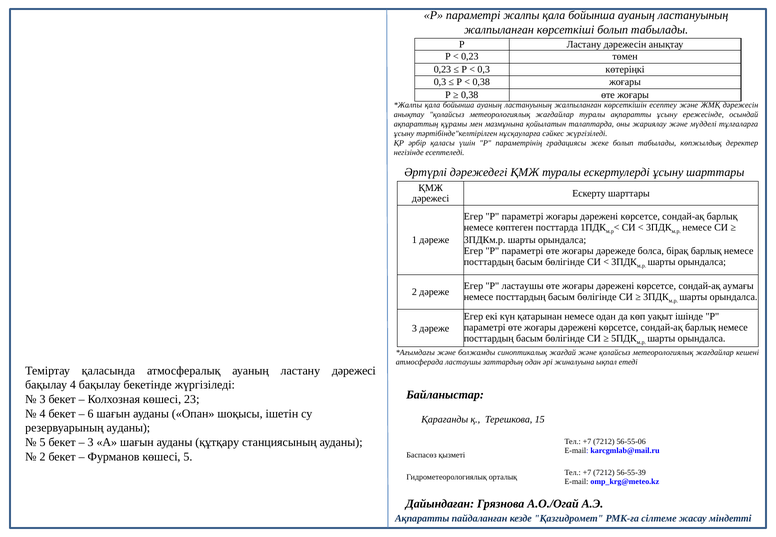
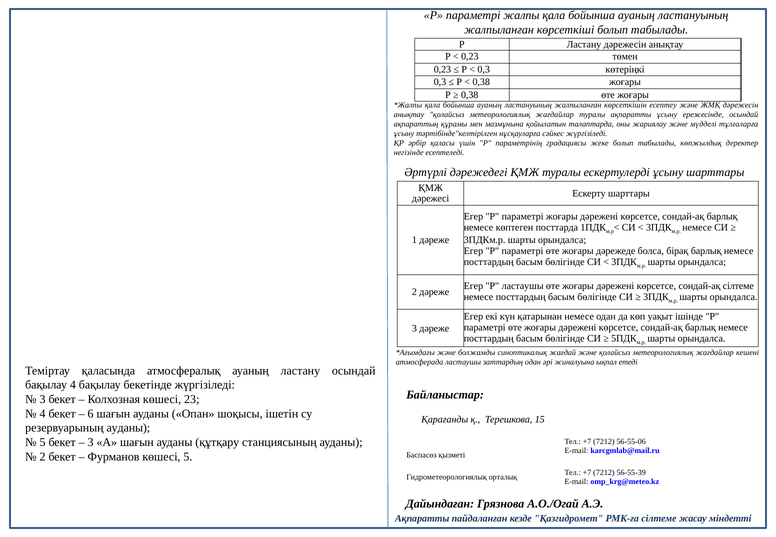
сондай-ақ аумағы: аумағы -> сілтеме (738, 286)
ластану дәрежесі: дәрежесі -> осындай (354, 371)
